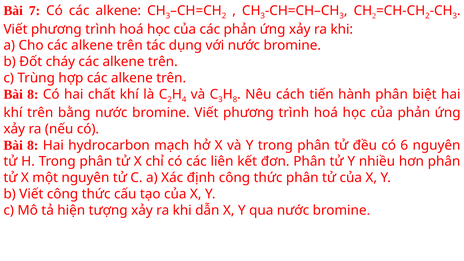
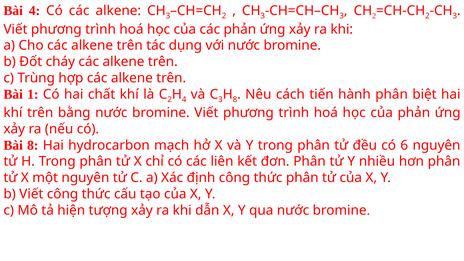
Bài 7: 7 -> 4 (34, 11)
8: 8 -> 1 (33, 94)
